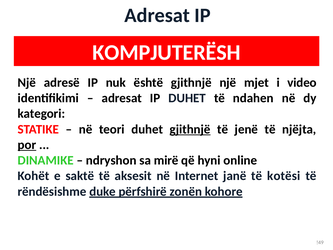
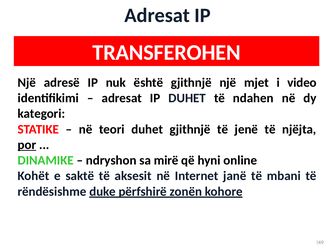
KOMPJUTERËSH: KOMPJUTERËSH -> TRANSFEROHEN (167, 53)
gjithnjë underline: present -> none (190, 129)
kotësi: kotësi -> mbani (284, 176)
